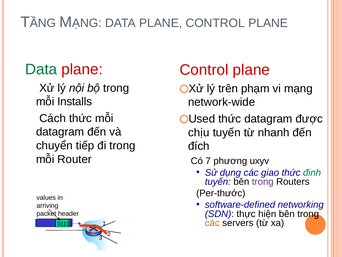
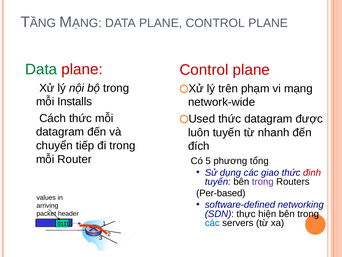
chịu: chịu -> luôn (199, 132)
7: 7 -> 5 (208, 161)
uxyv: uxyv -> tổng (259, 161)
đinh colour: green -> red (312, 172)
Per-thước: Per-thước -> Per-based (221, 193)
các colour: orange -> blue (212, 223)
